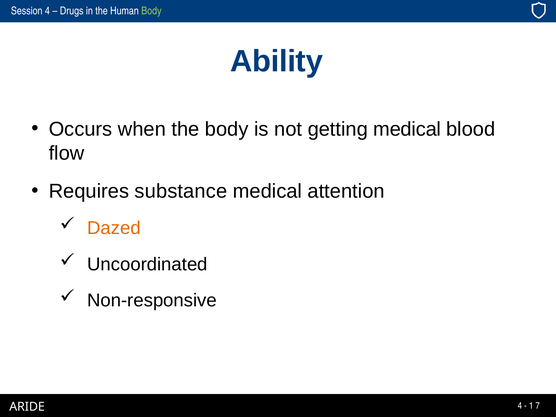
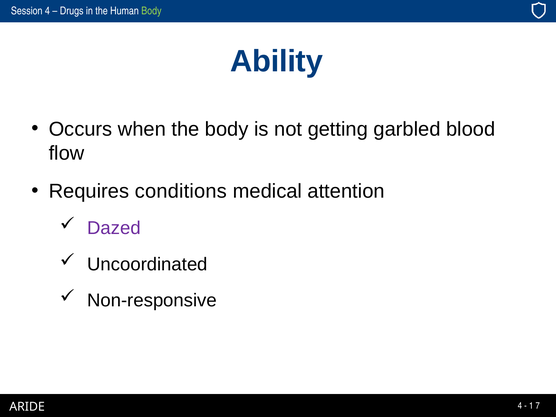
getting medical: medical -> garbled (407, 129)
substance: substance -> conditions (181, 191)
Dazed colour: orange -> purple (114, 228)
